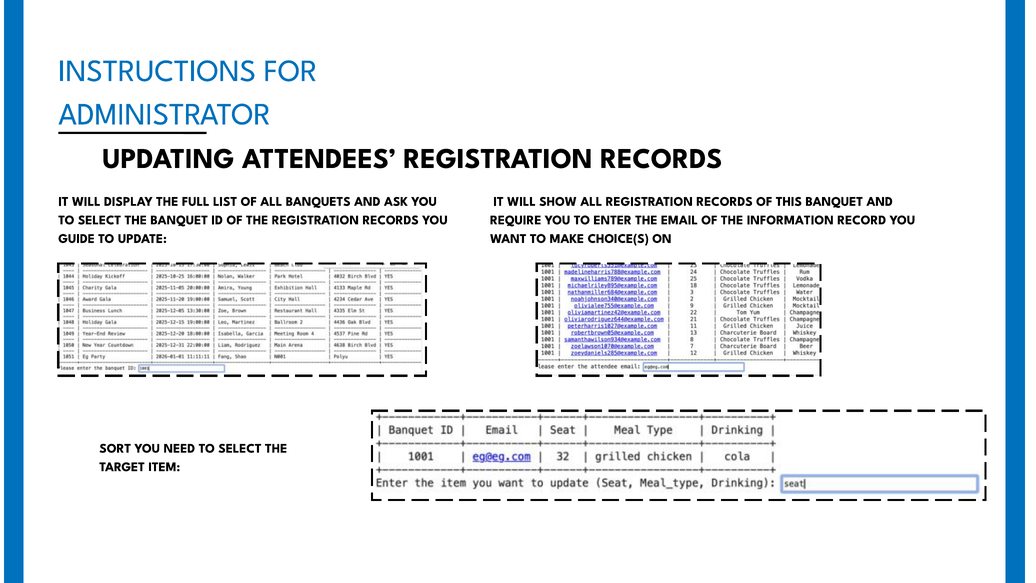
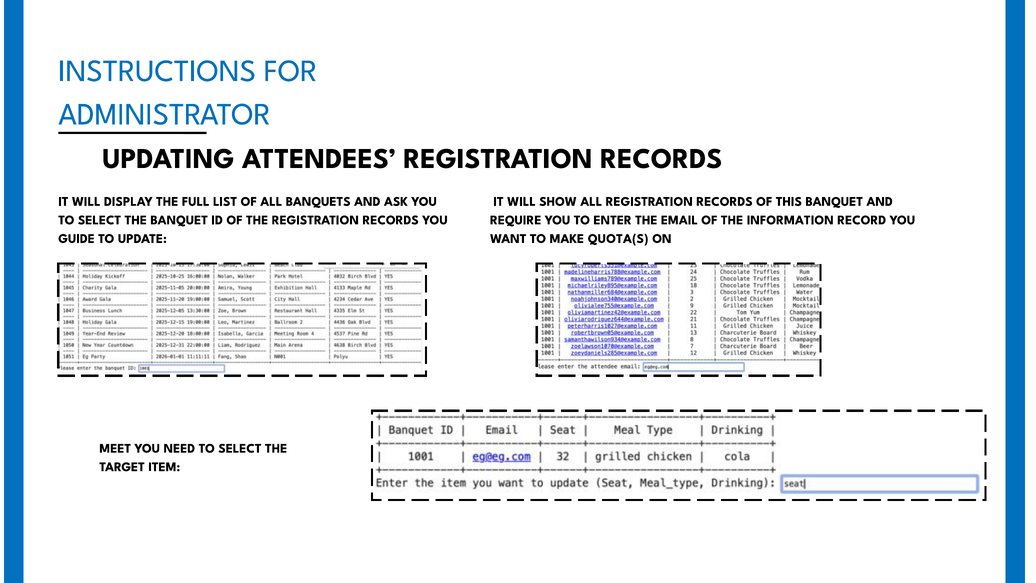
CHOICE(S: CHOICE(S -> QUOTA(S (618, 238)
SORT: SORT -> MEET (115, 448)
